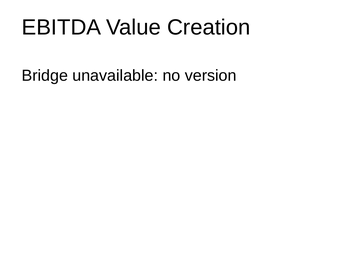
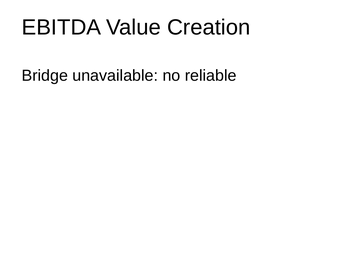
version: version -> reliable (211, 76)
